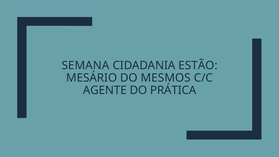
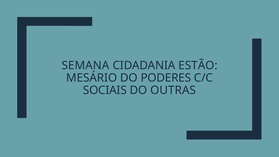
MESMOS: MESMOS -> PODERES (166, 78)
AGENTE: AGENTE -> SOCIAIS (105, 90)
PRÁTICA: PRÁTICA -> OUTRAS (173, 90)
